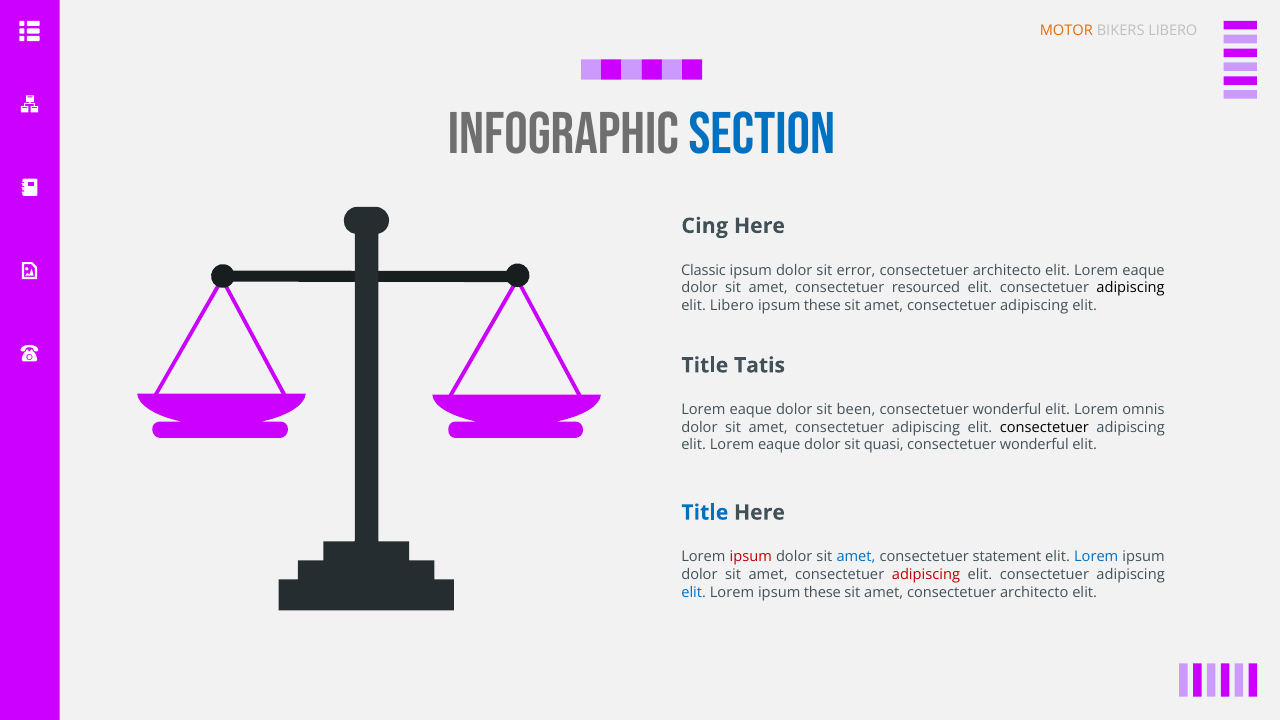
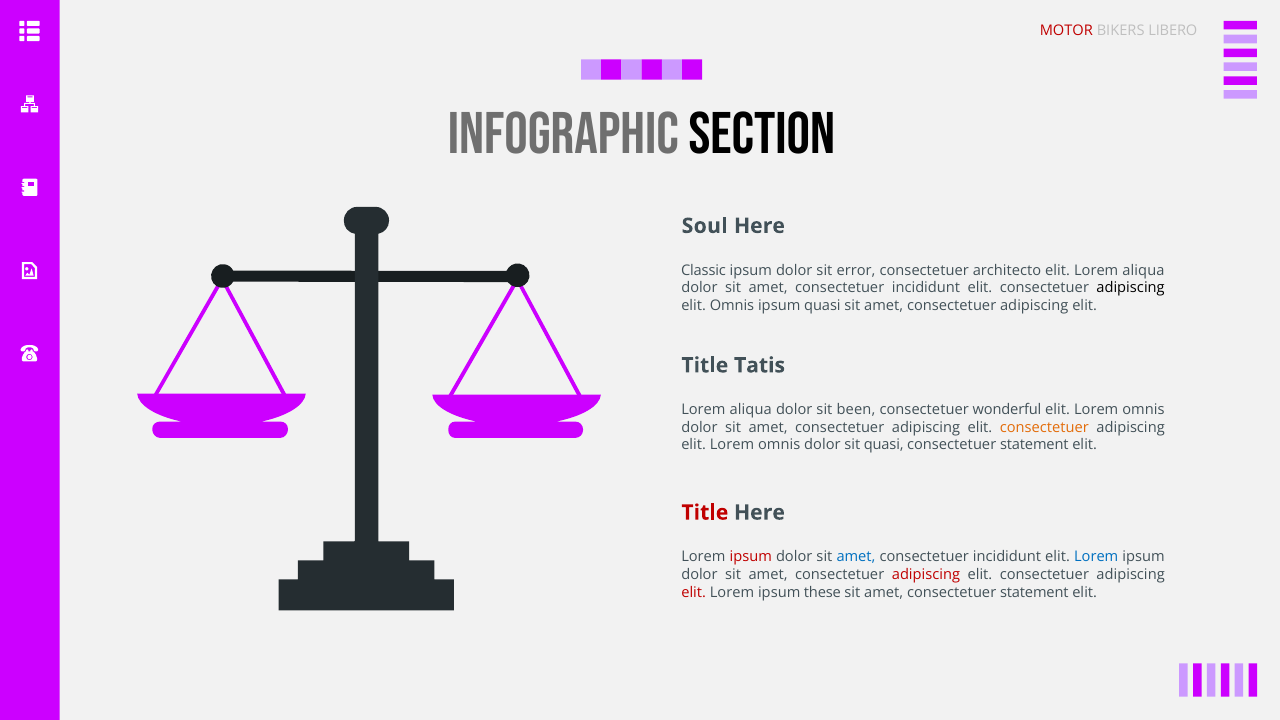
MOTOR colour: orange -> red (1066, 31)
Section colour: blue -> black (762, 134)
Cing: Cing -> Soul (705, 226)
eaque: eaque -> aliqua (1143, 270)
resourced: resourced -> incididunt (926, 288)
elit Libero: Libero -> Omnis (732, 306)
these: these -> quasi (822, 306)
eaque: eaque -> aliqua (751, 410)
consectetuer colour: black -> orange (1044, 427)
eaque: eaque -> omnis (779, 445)
wonderful: wonderful -> statement (1034, 445)
Title colour: blue -> red (705, 513)
statement: statement -> incididunt (1007, 557)
elit colour: blue -> red (694, 592)
amet consectetuer architecto: architecto -> statement (1034, 592)
